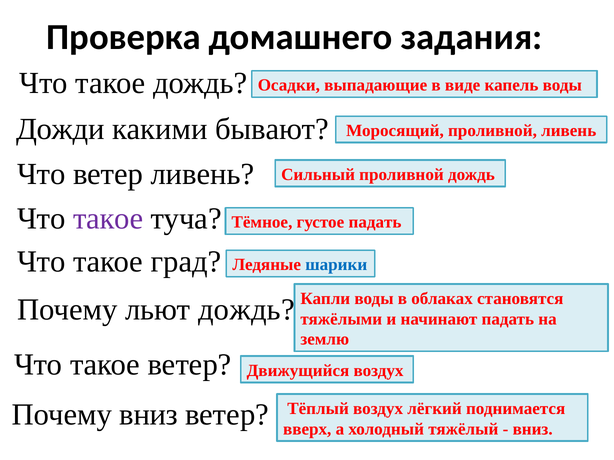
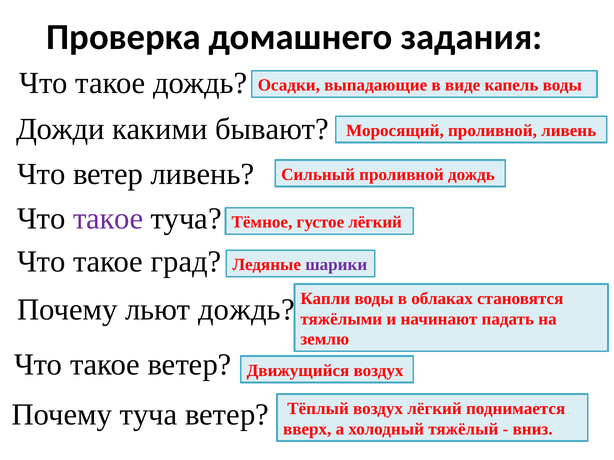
густое падать: падать -> лёгкий (375, 223)
шарики colour: blue -> purple (336, 265)
Почему вниз: вниз -> туча (149, 415)
